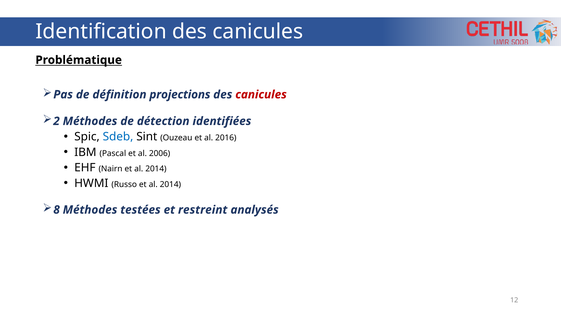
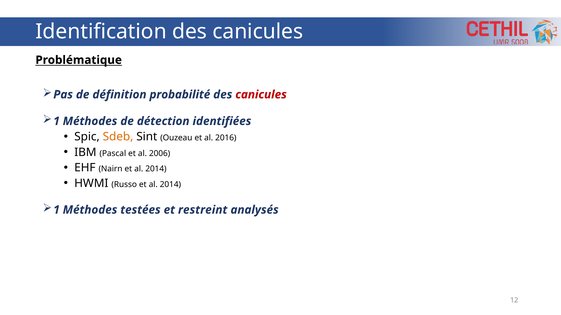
projections: projections -> probabilité (180, 95)
2: 2 -> 1 (57, 121)
Sdeb colour: blue -> orange (118, 137)
8: 8 -> 1 (57, 210)
